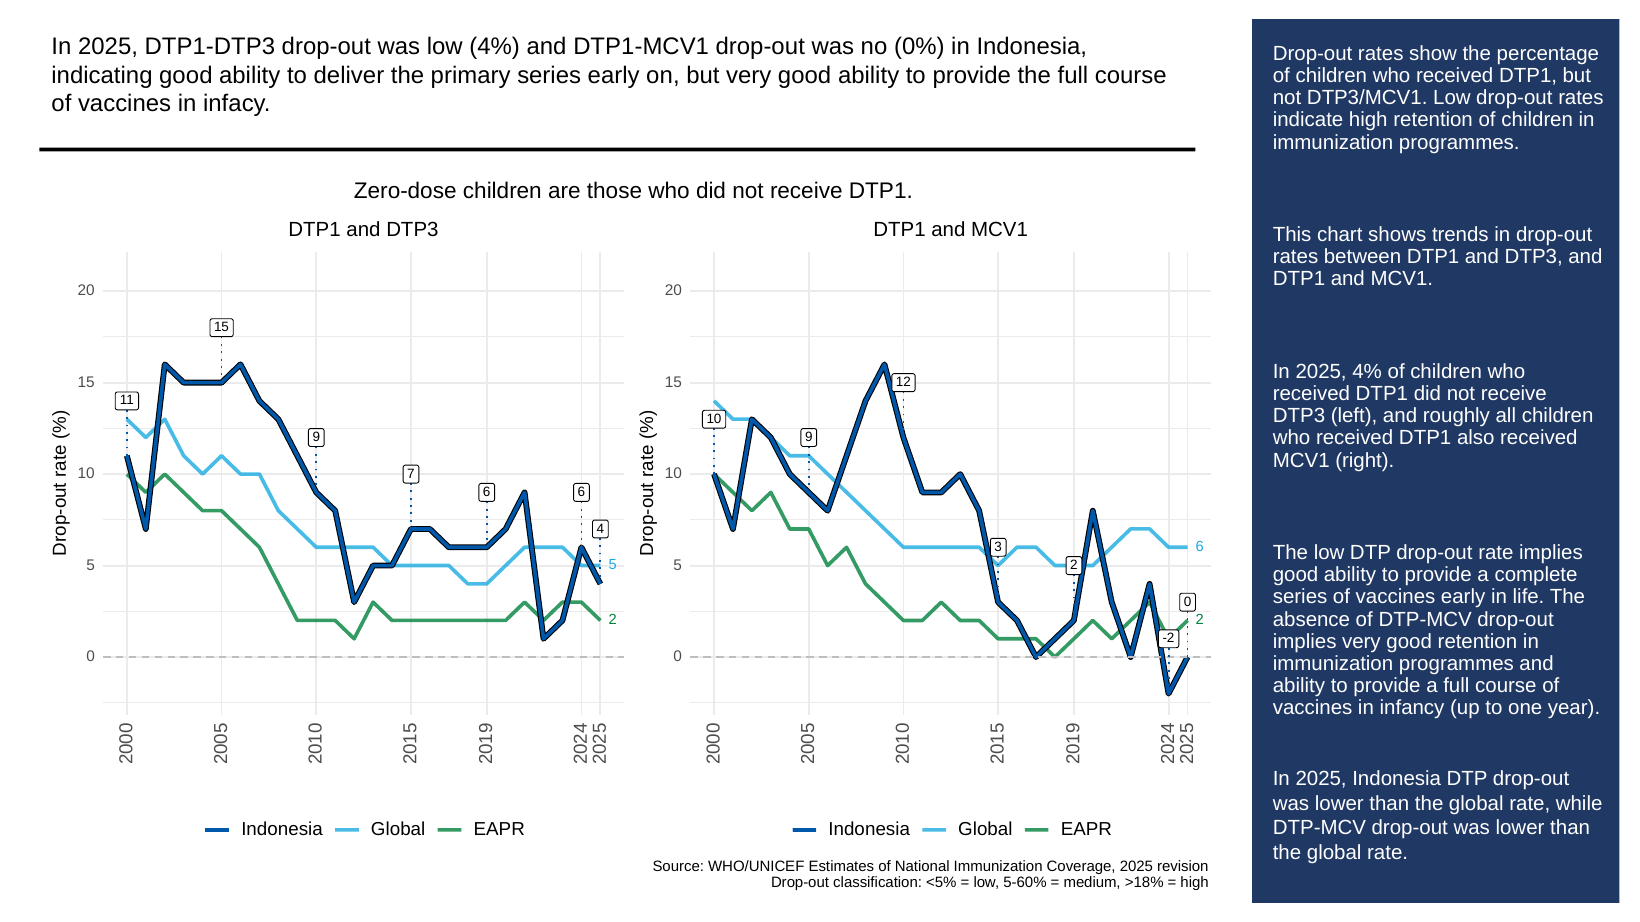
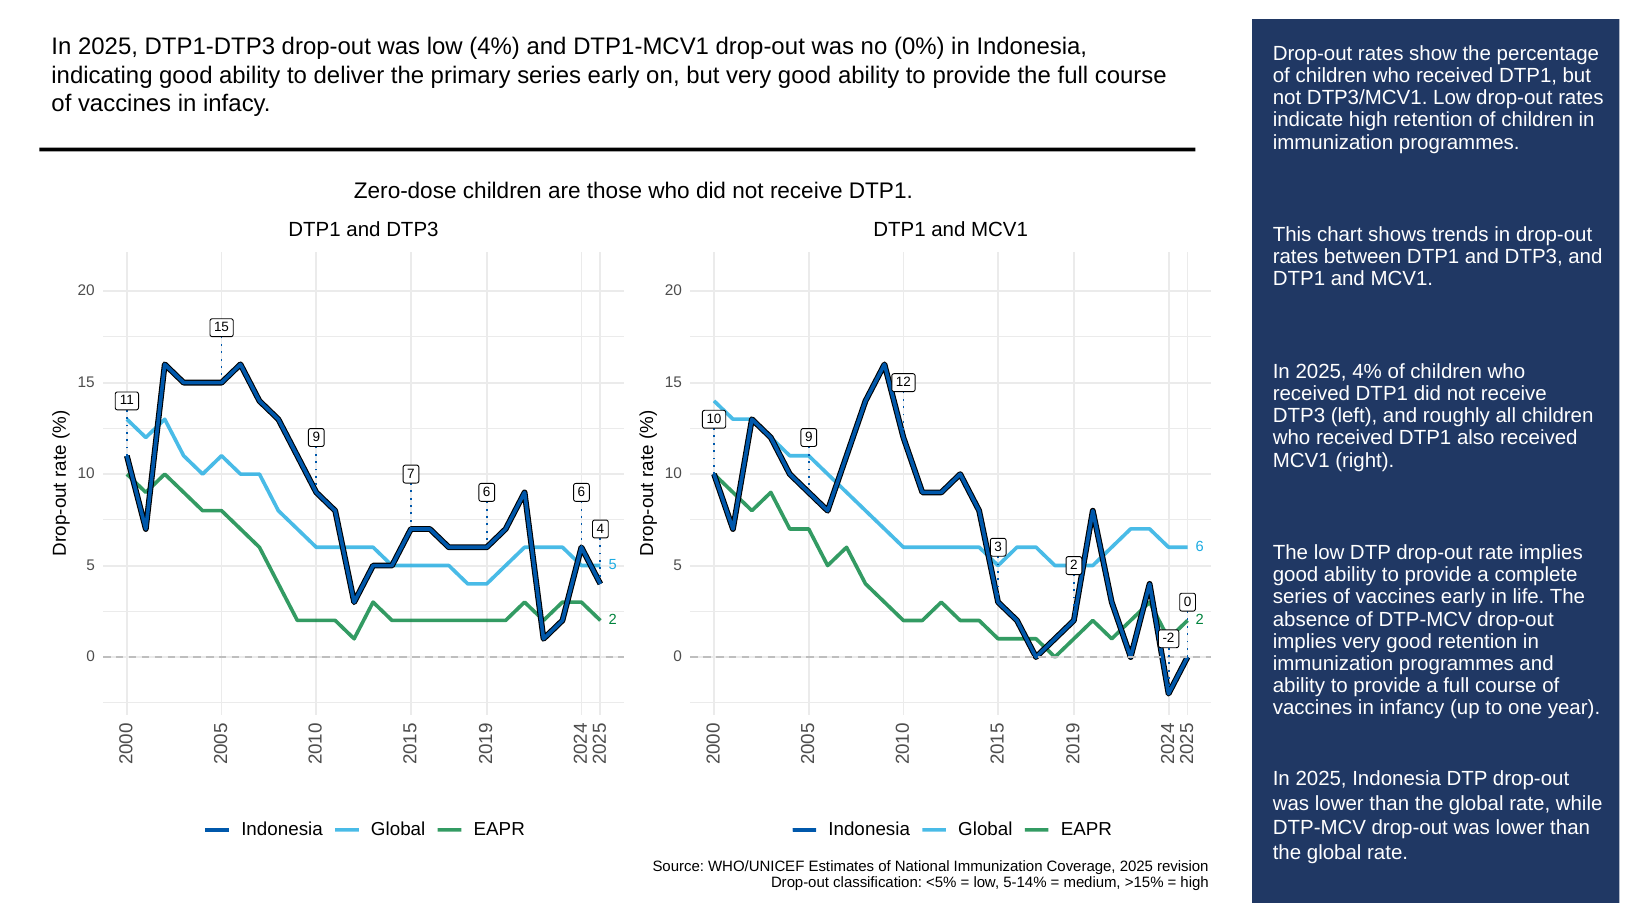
5-60%: 5-60% -> 5-14% (1025, 883)
>18%: >18% -> >15% (1144, 883)
